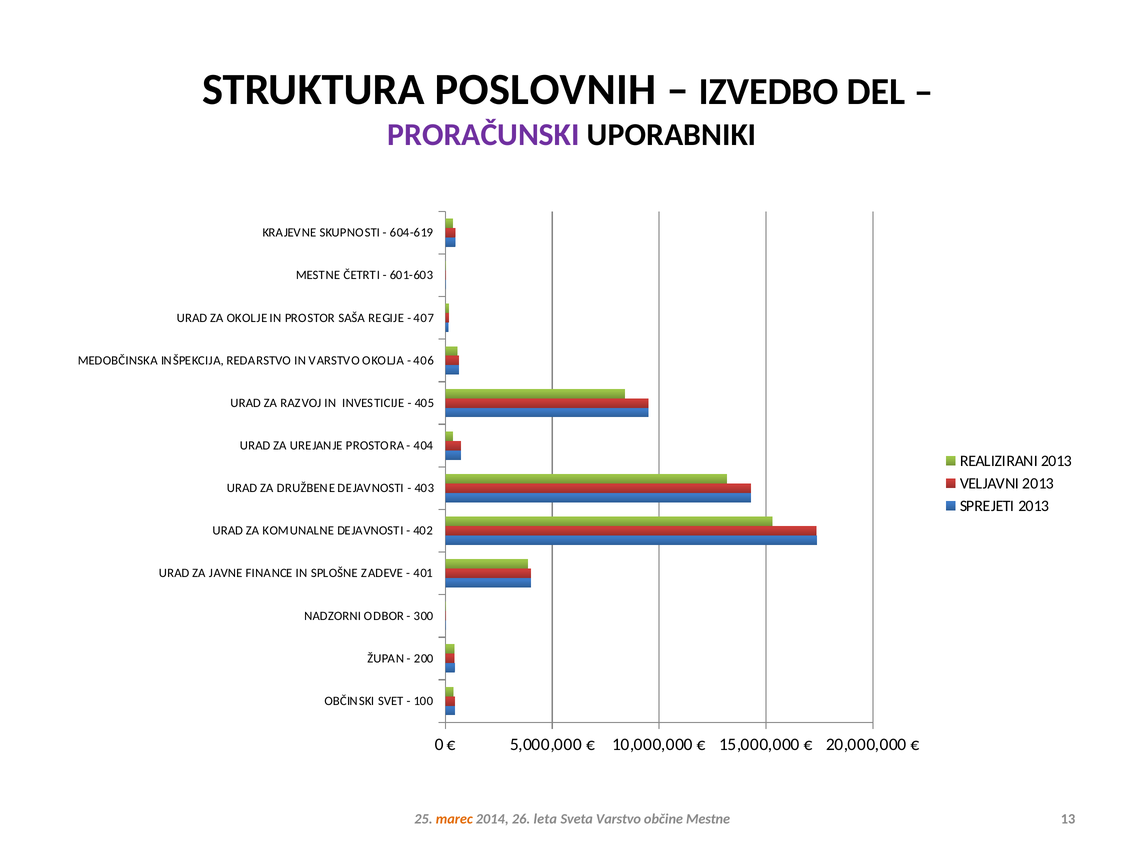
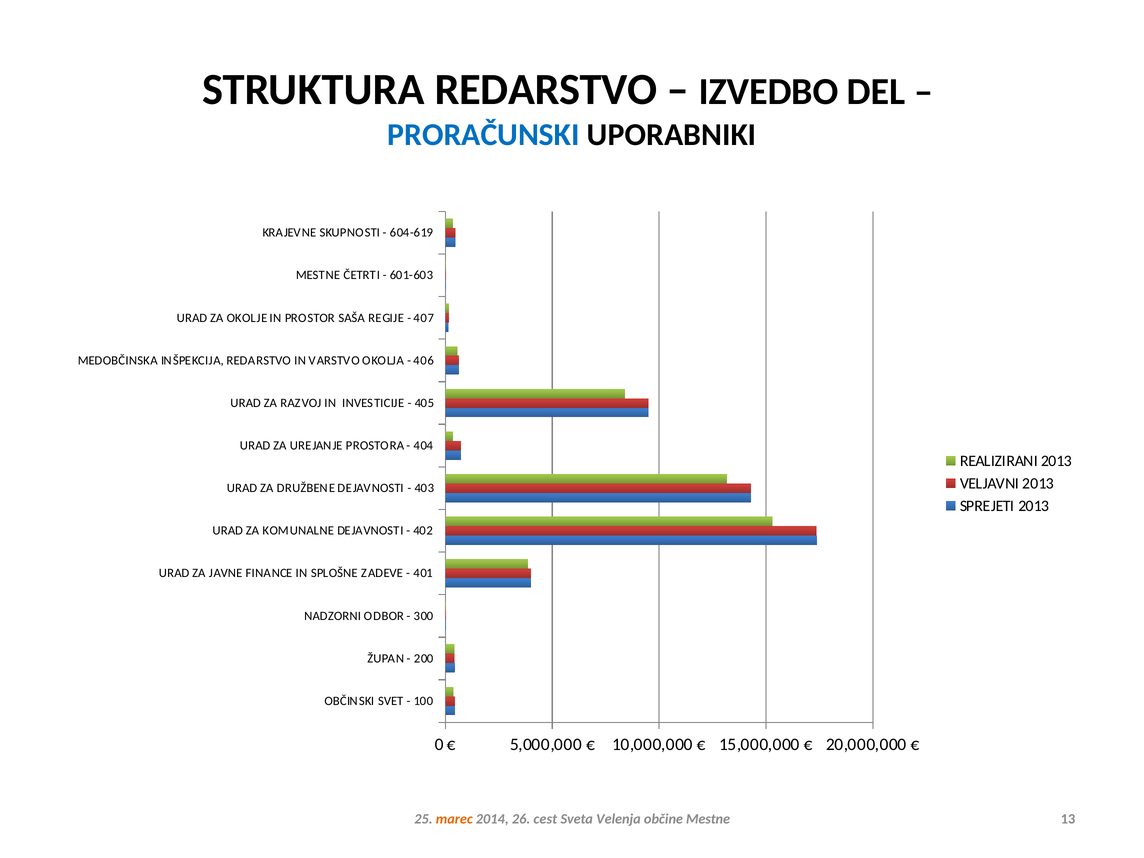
STRUKTURA POSLOVNIH: POSLOVNIH -> REDARSTVO (546, 90)
PRORAČUNSKI colour: purple -> blue (484, 135)
leta: leta -> cest (545, 819)
Sveta Varstvo: Varstvo -> Velenja (618, 819)
